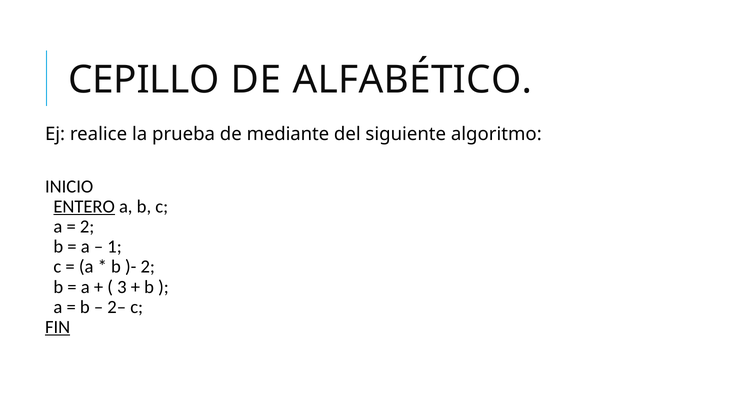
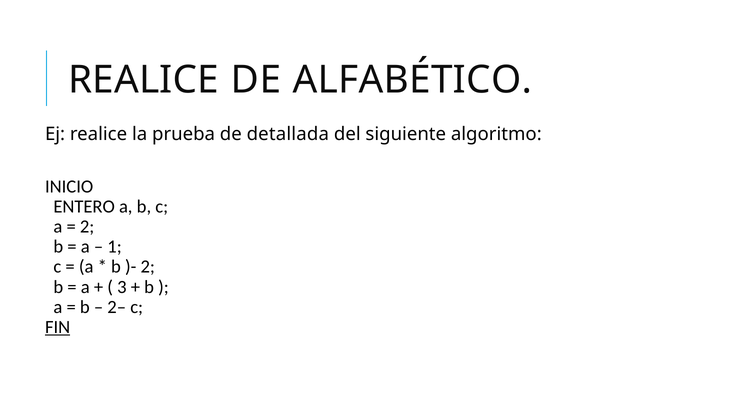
CEPILLO: CEPILLO -> REALICE (144, 80)
mediante: mediante -> detallada (288, 134)
ENTERO underline: present -> none (84, 207)
